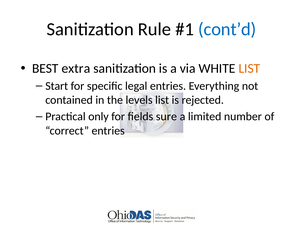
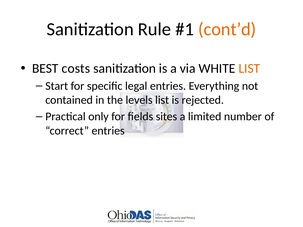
cont’d colour: blue -> orange (227, 29)
extra: extra -> costs (76, 69)
sure: sure -> sites (166, 117)
